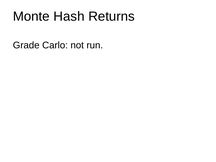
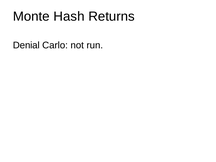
Grade: Grade -> Denial (26, 45)
